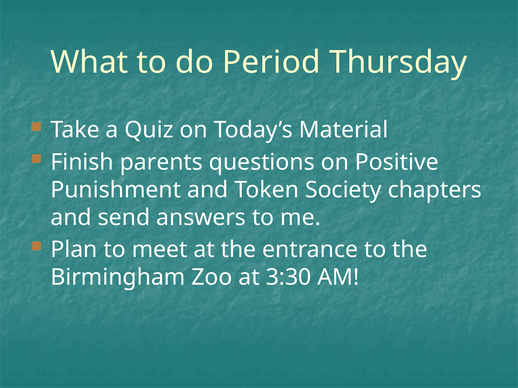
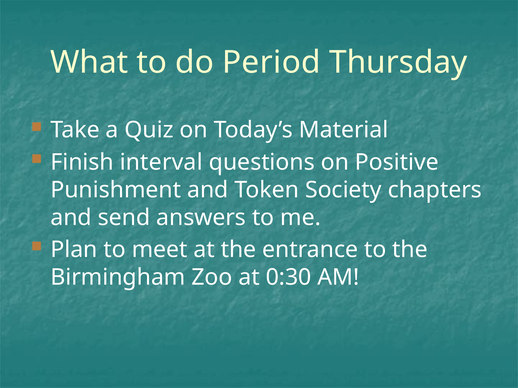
parents: parents -> interval (161, 162)
3:30: 3:30 -> 0:30 (289, 278)
